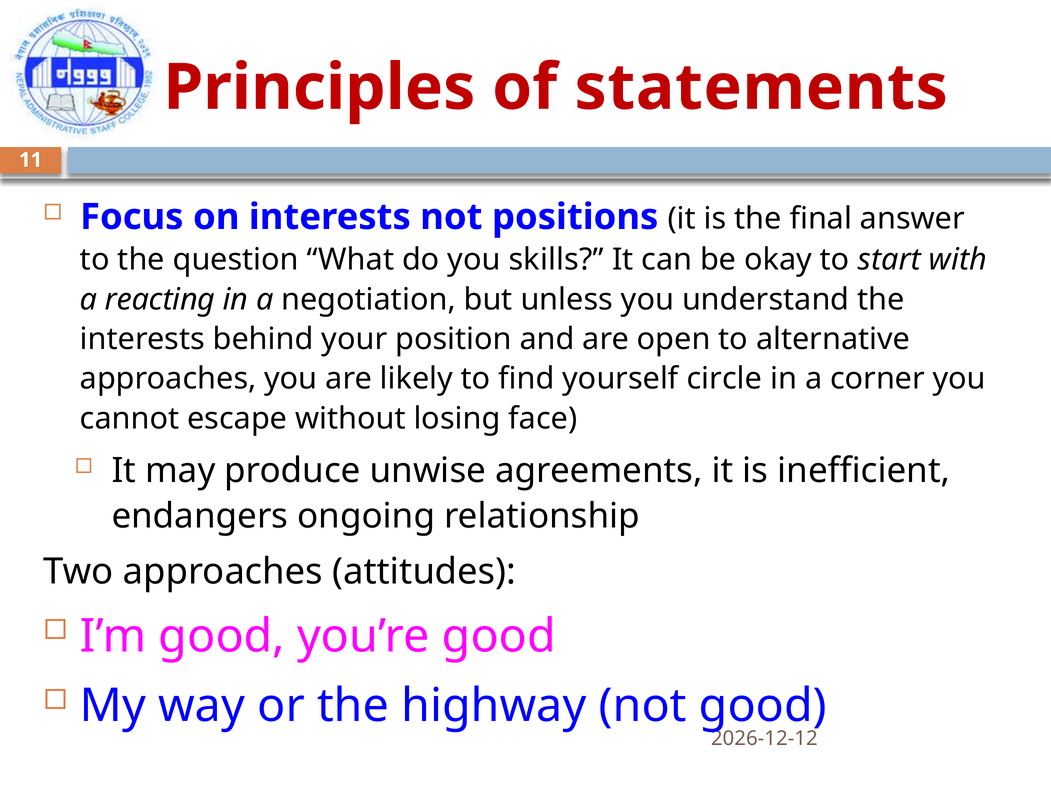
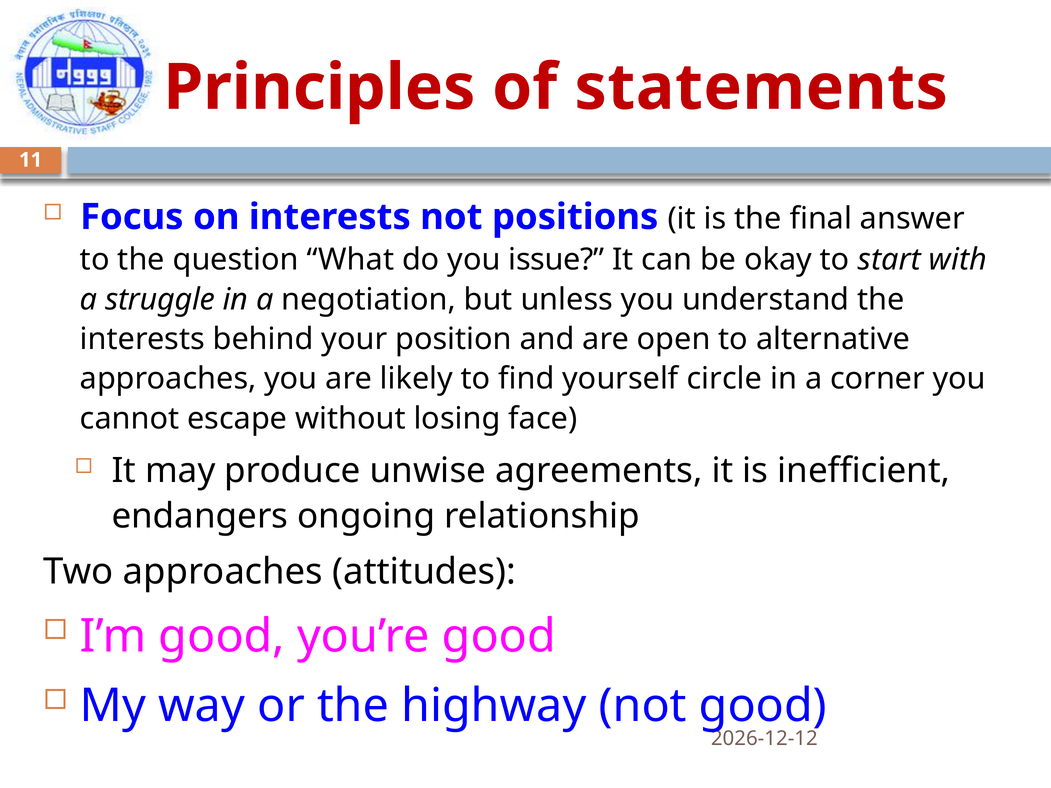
skills: skills -> issue (556, 260)
reacting: reacting -> struggle (160, 300)
